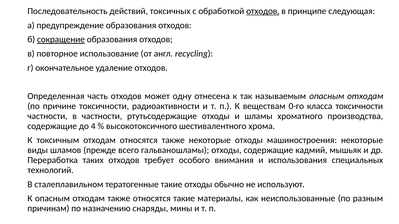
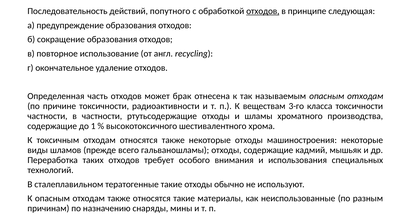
токсичных: токсичных -> попутного (170, 11)
сокращение underline: present -> none (61, 40)
одну: одну -> брак (182, 96)
0-го: 0-го -> 3-го (296, 106)
4: 4 -> 1 (93, 126)
